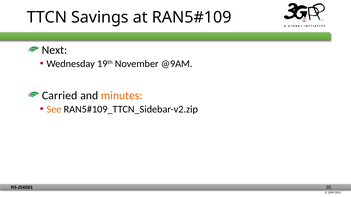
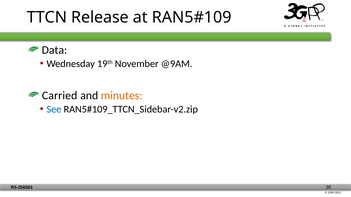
Savings: Savings -> Release (100, 17)
Next: Next -> Data (54, 50)
See colour: orange -> blue (54, 109)
